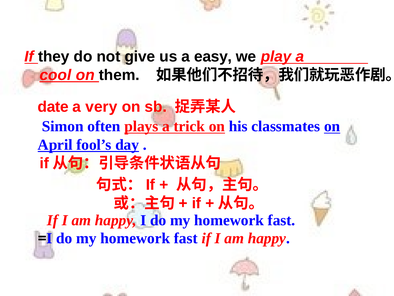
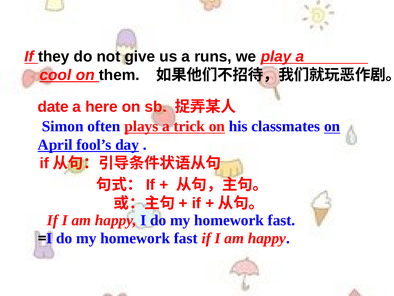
easy: easy -> runs (213, 57)
very: very -> here (101, 107)
